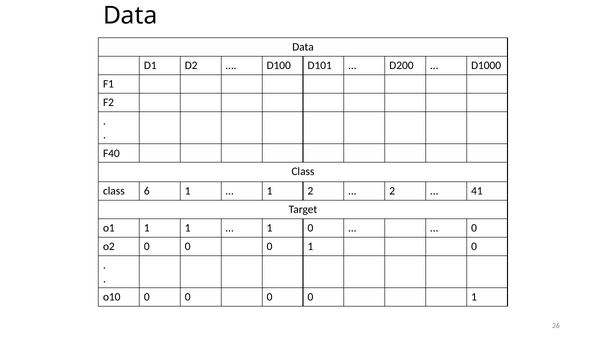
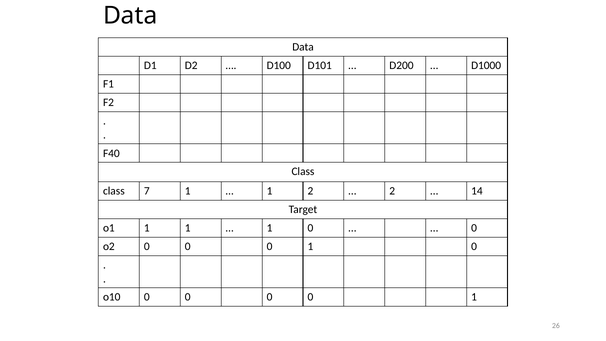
6: 6 -> 7 (147, 191)
41: 41 -> 14 (477, 191)
